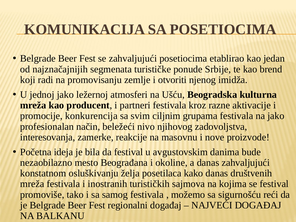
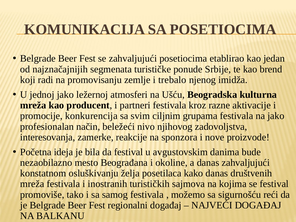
otvoriti: otvoriti -> trebalo (172, 80)
masovnu: masovnu -> sponzora (179, 137)
